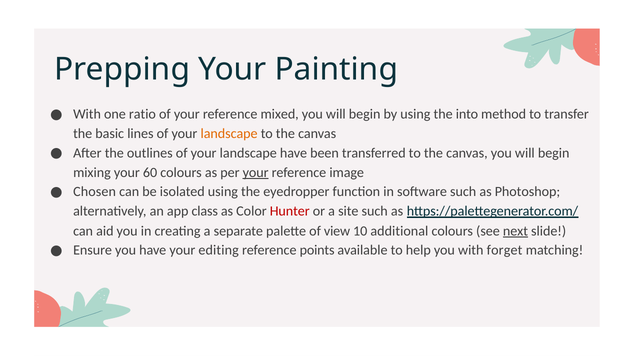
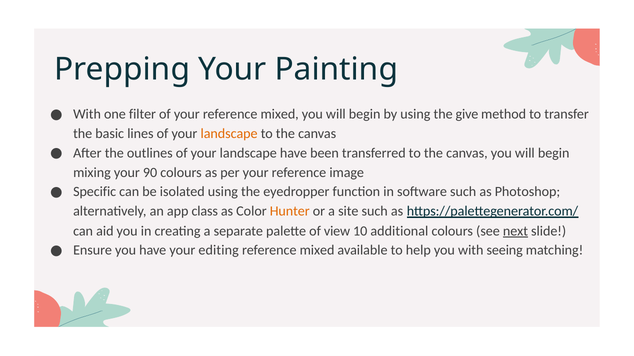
ratio: ratio -> filter (142, 114)
into: into -> give (467, 114)
60: 60 -> 90 (150, 173)
your underline: present -> none (256, 173)
Chosen: Chosen -> Specific (95, 192)
Hunter colour: red -> orange (290, 212)
points: points -> mixed (317, 251)
forget: forget -> seeing (505, 251)
